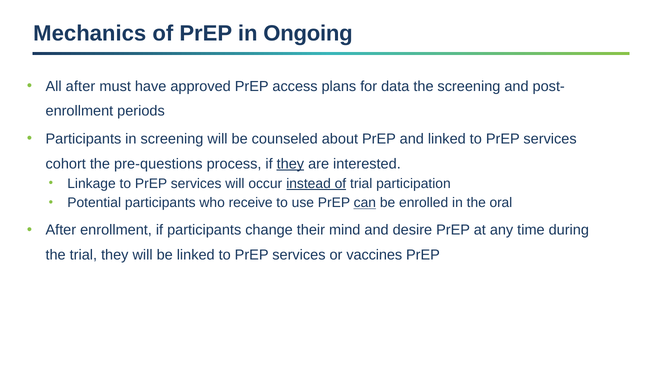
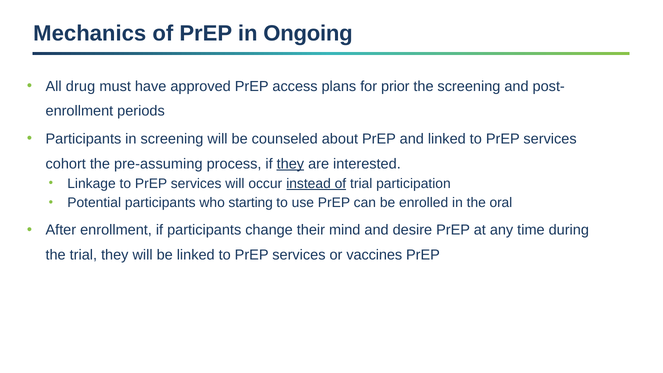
All after: after -> drug (81, 86)
data: data -> prior (395, 86)
pre-questions: pre-questions -> pre-assuming (158, 164)
receive: receive -> starting (251, 203)
can underline: present -> none (365, 203)
